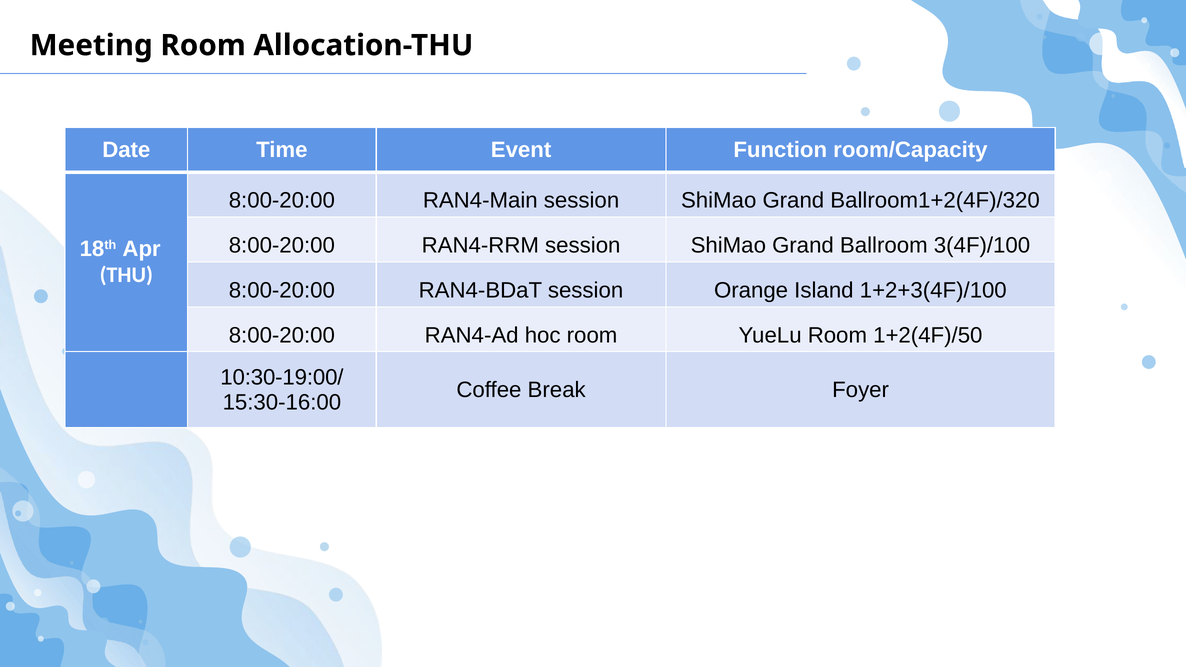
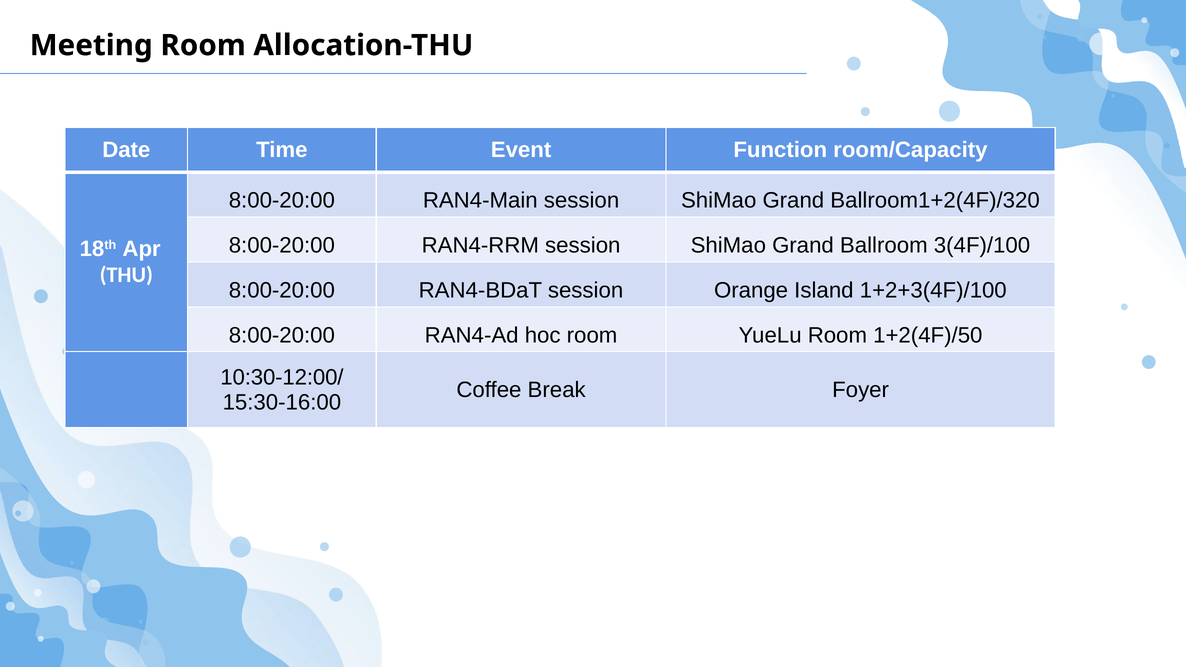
10:30-19:00/: 10:30-19:00/ -> 10:30-12:00/ (282, 378)
